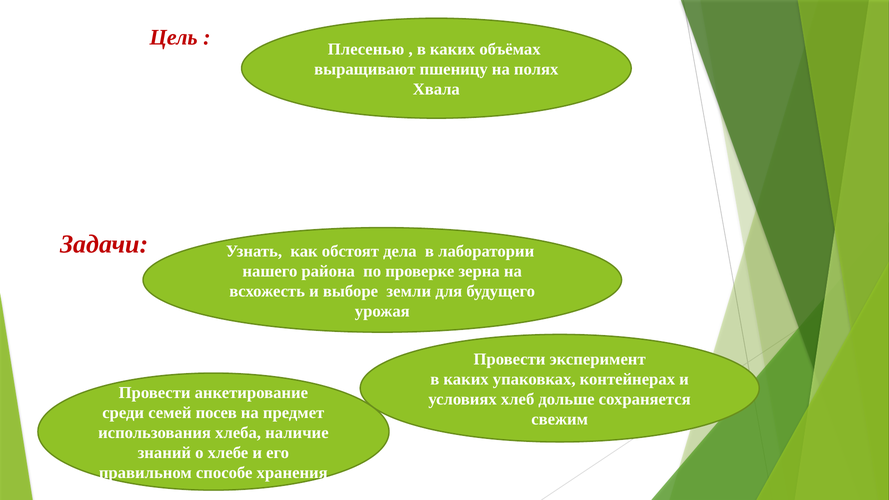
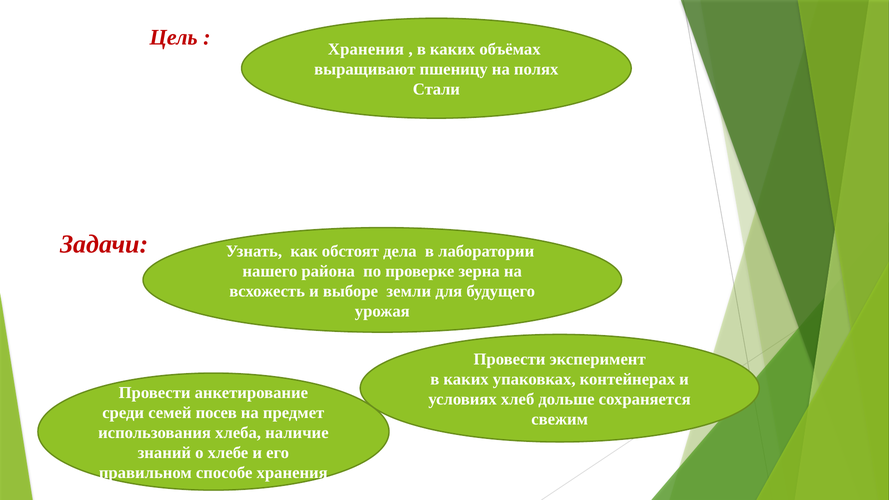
Плесенью: Плесенью -> Хранения (366, 49)
Хвала: Хвала -> Стали (436, 89)
